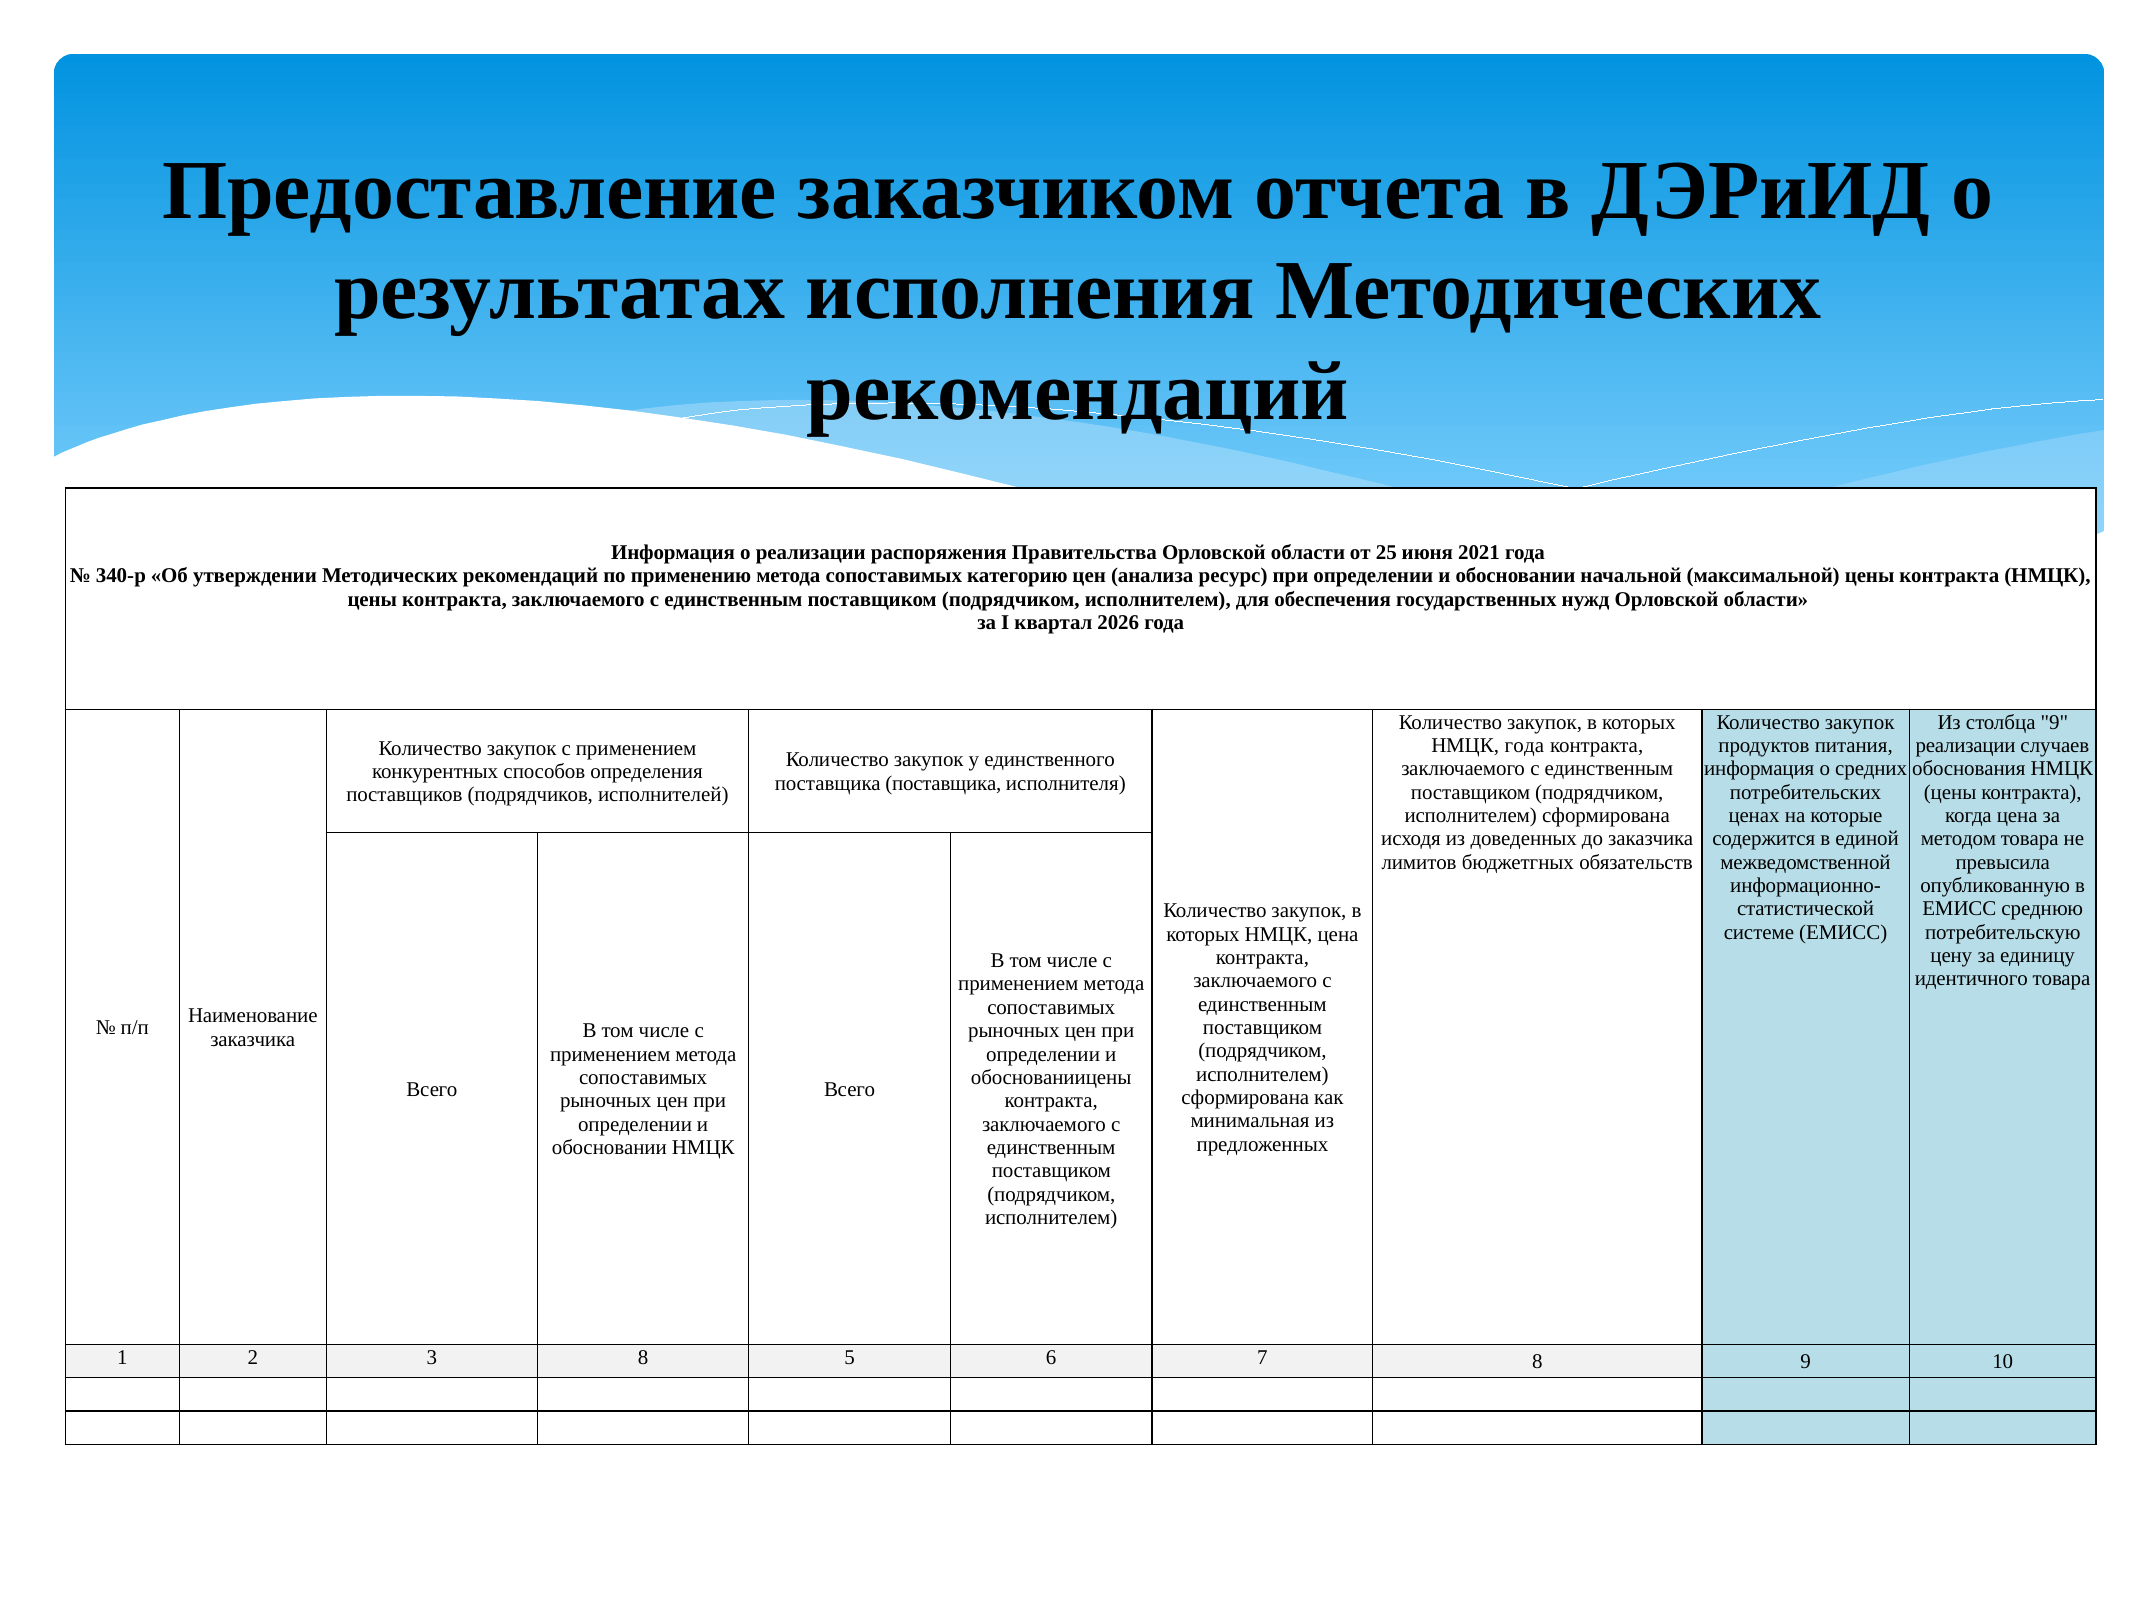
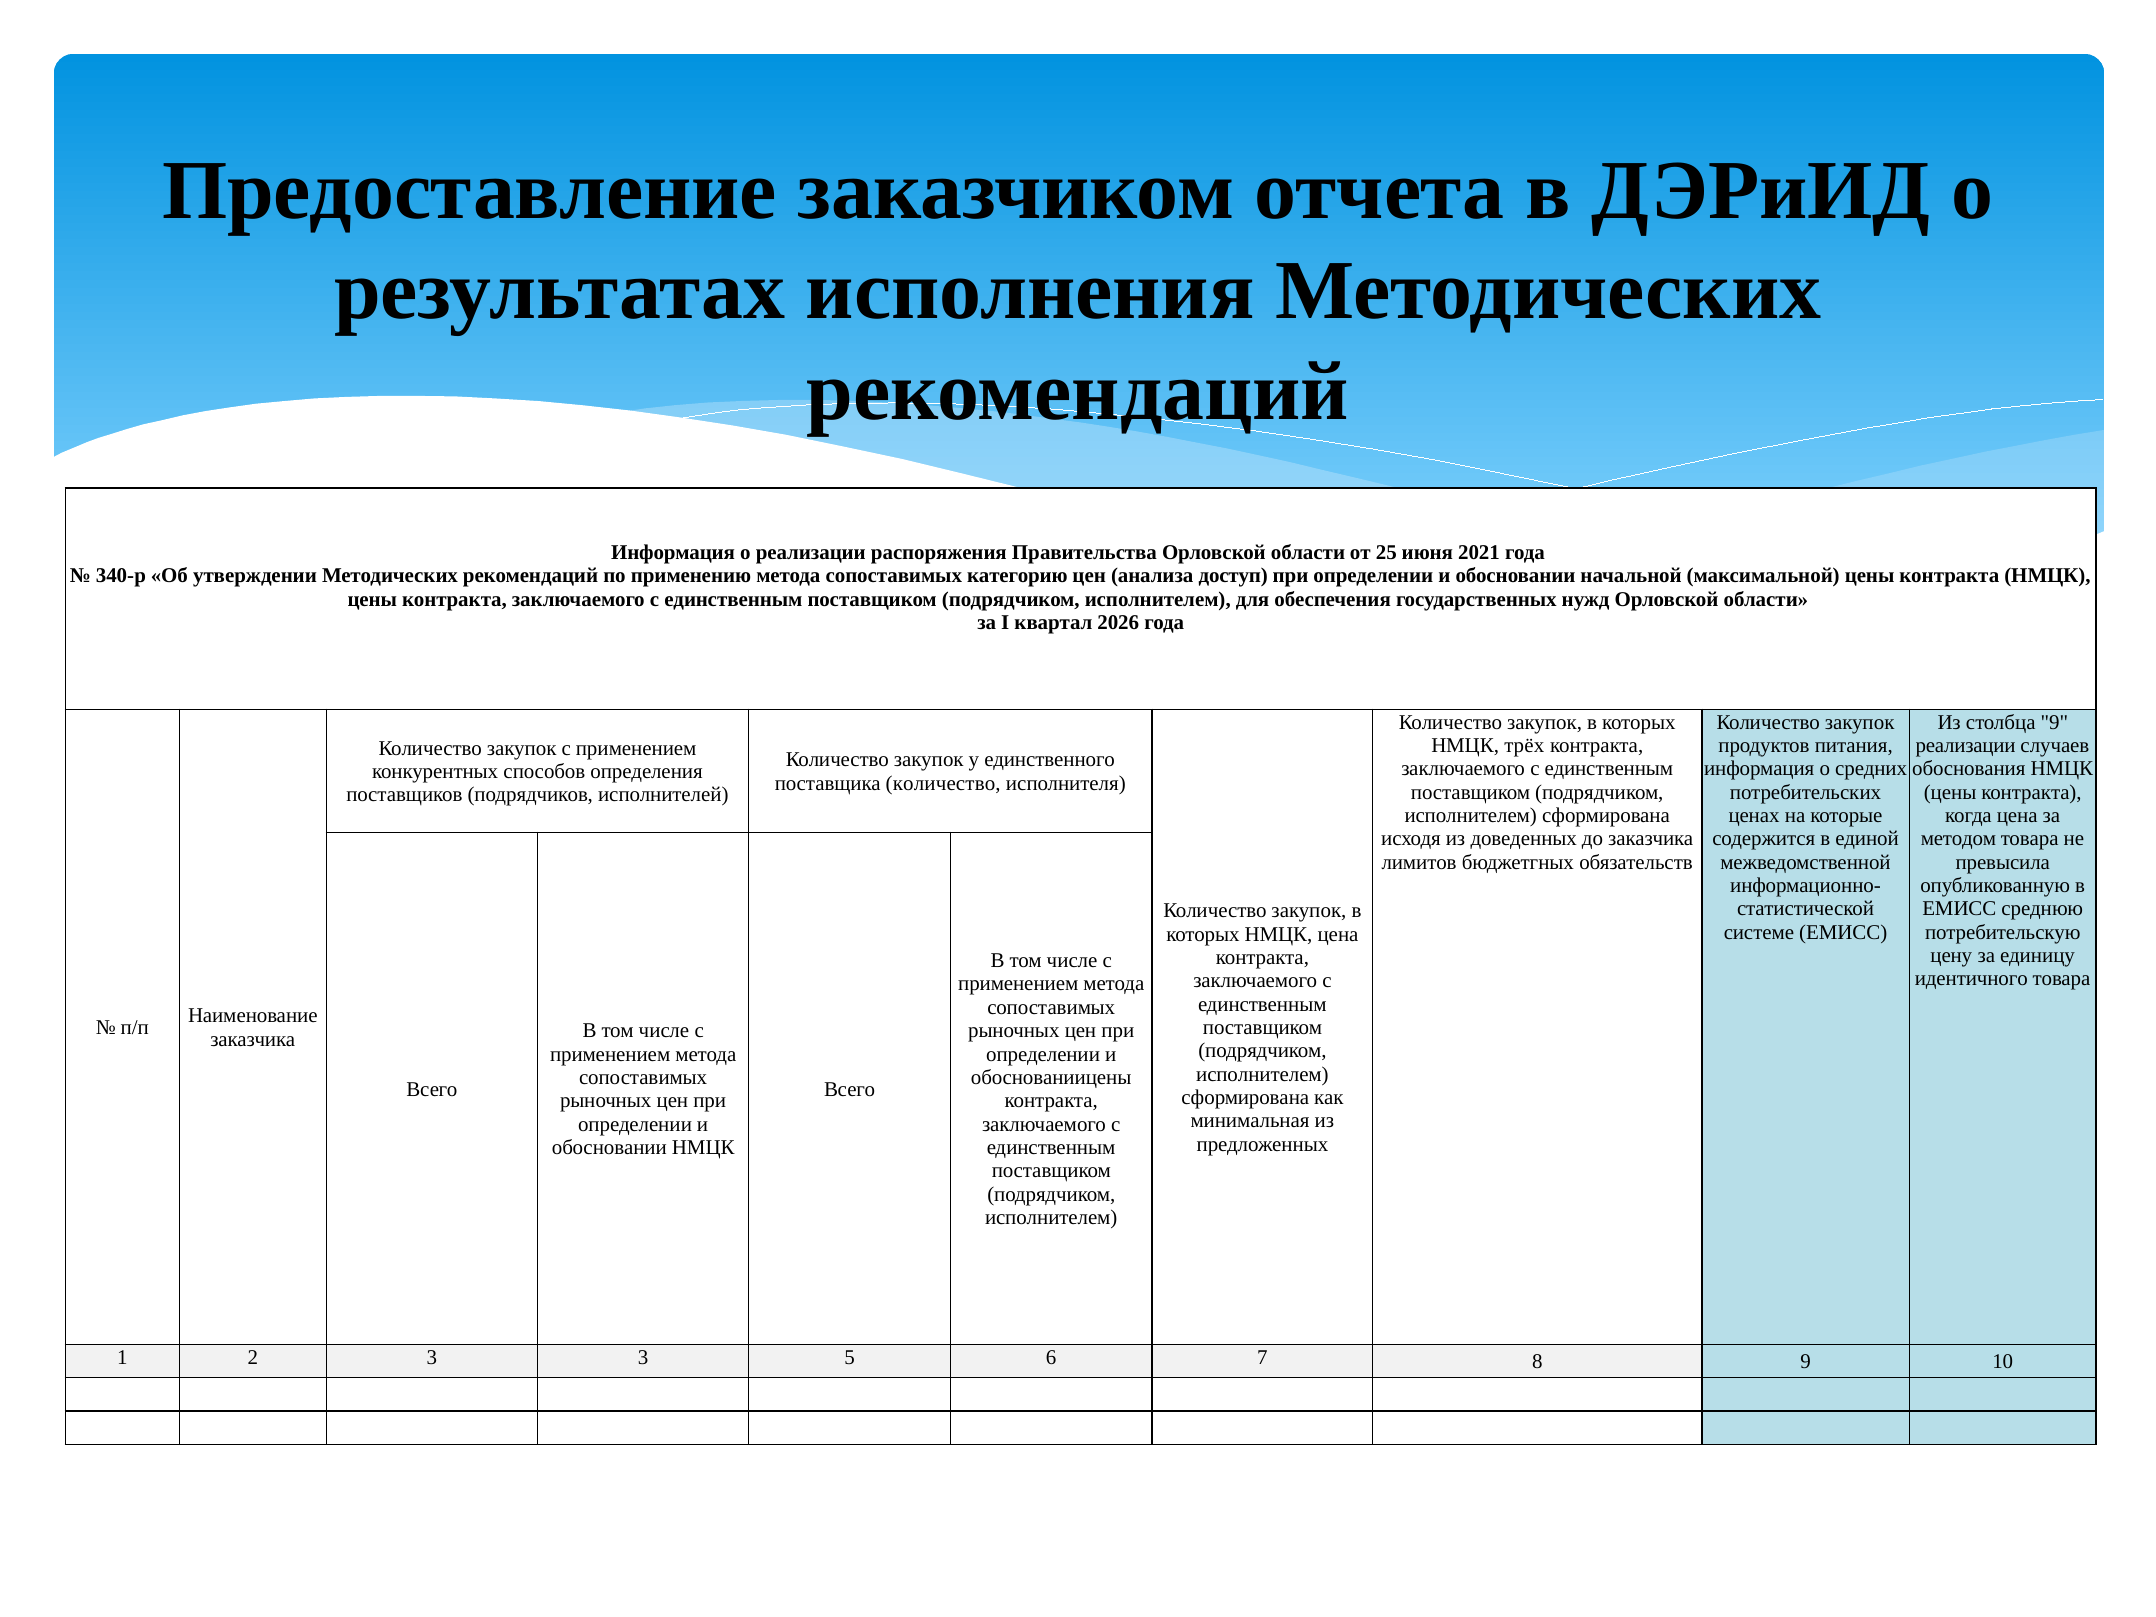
ресурс: ресурс -> доступ (1233, 576)
НМЦК года: года -> трёх (1524, 746)
поставщика поставщика: поставщика -> количество (943, 783)
3 8: 8 -> 3 (643, 1358)
